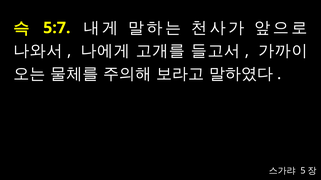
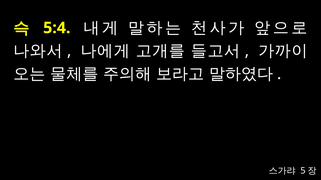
5:7: 5:7 -> 5:4 (57, 28)
